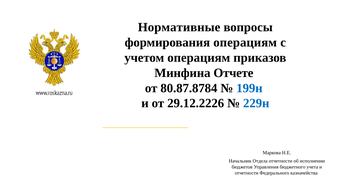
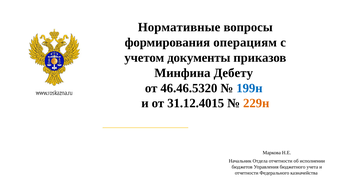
учетом операциям: операциям -> документы (199, 58)
Отчете: Отчете -> Дебету (233, 73)
80.87.8784: 80.87.8784 -> 46.46.5320 (189, 88)
29.12.2226: 29.12.2226 -> 31.12.4015 (196, 103)
229н colour: blue -> orange (256, 103)
